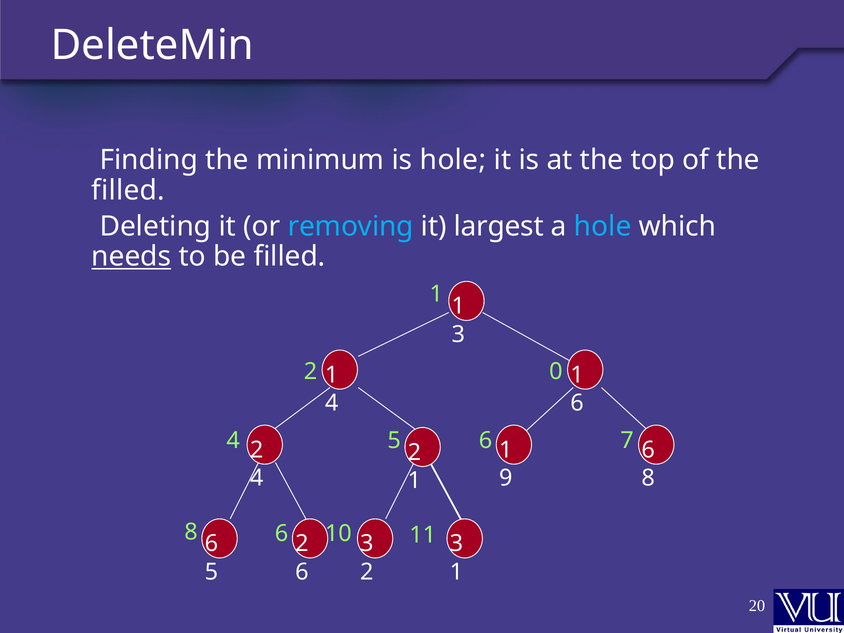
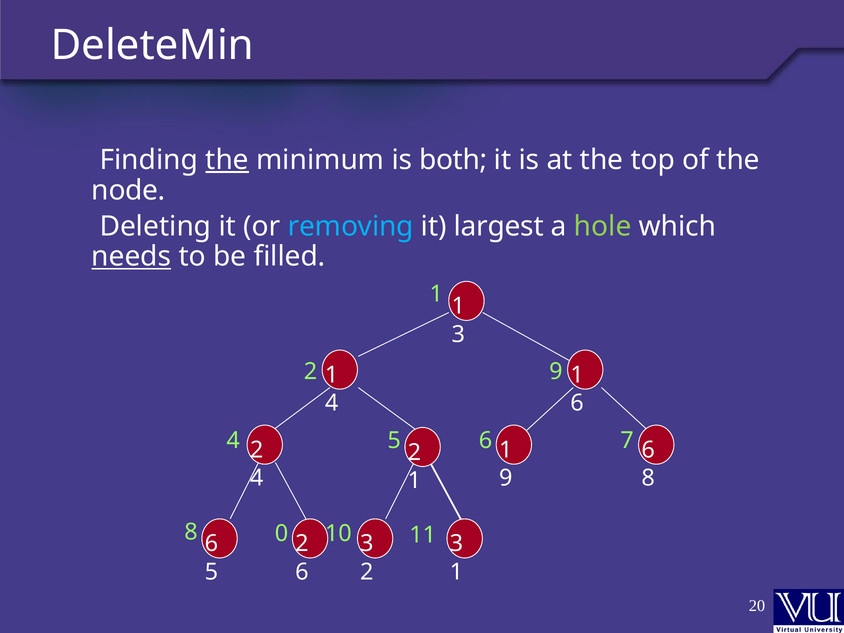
the underline: none -> present (227, 160)
is hole: hole -> both (453, 160)
filled: filled -> node (128, 190)
hole colour: light blue -> light green (603, 226)
2 0: 0 -> 9 (556, 372)
8 6: 6 -> 0 (282, 533)
